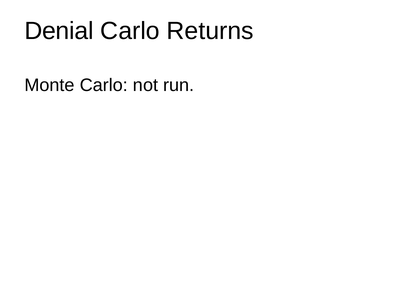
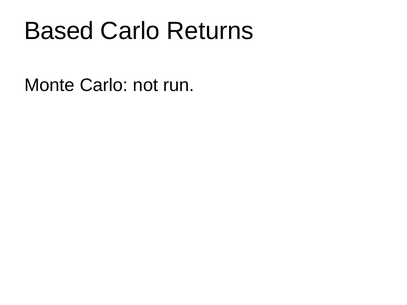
Denial: Denial -> Based (59, 31)
